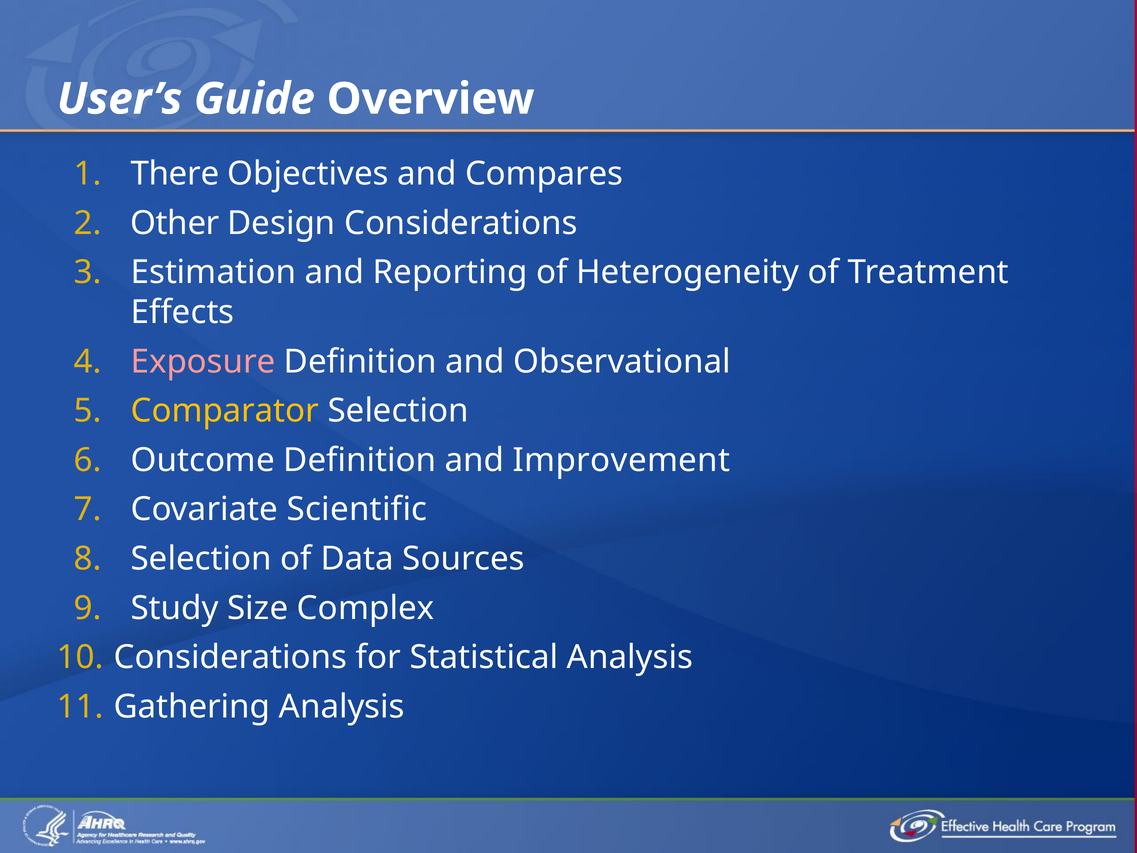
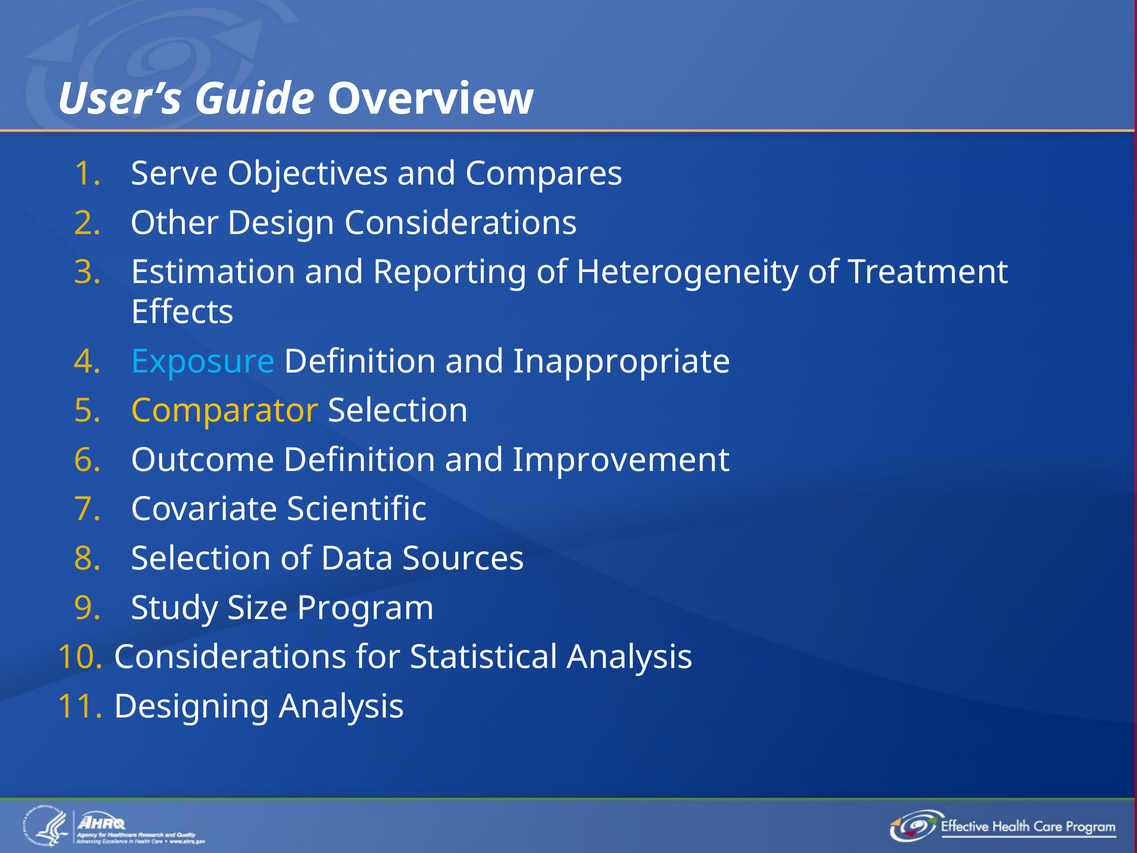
There: There -> Serve (175, 174)
Exposure colour: pink -> light blue (203, 361)
Observational: Observational -> Inappropriate (622, 361)
Complex: Complex -> Program (366, 608)
Gathering: Gathering -> Designing (192, 706)
